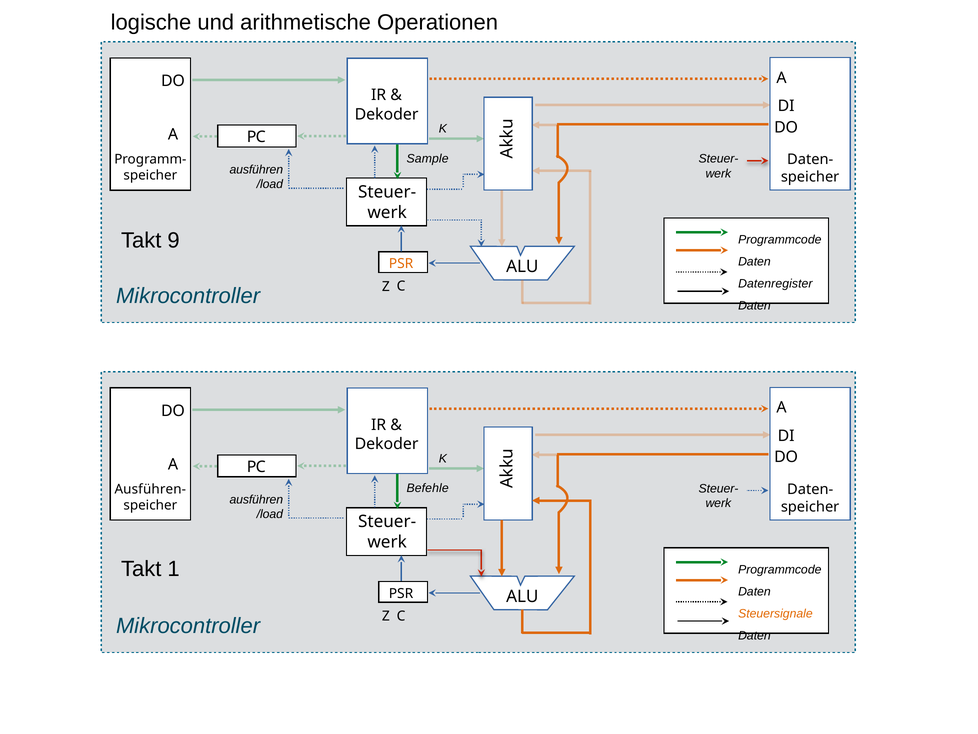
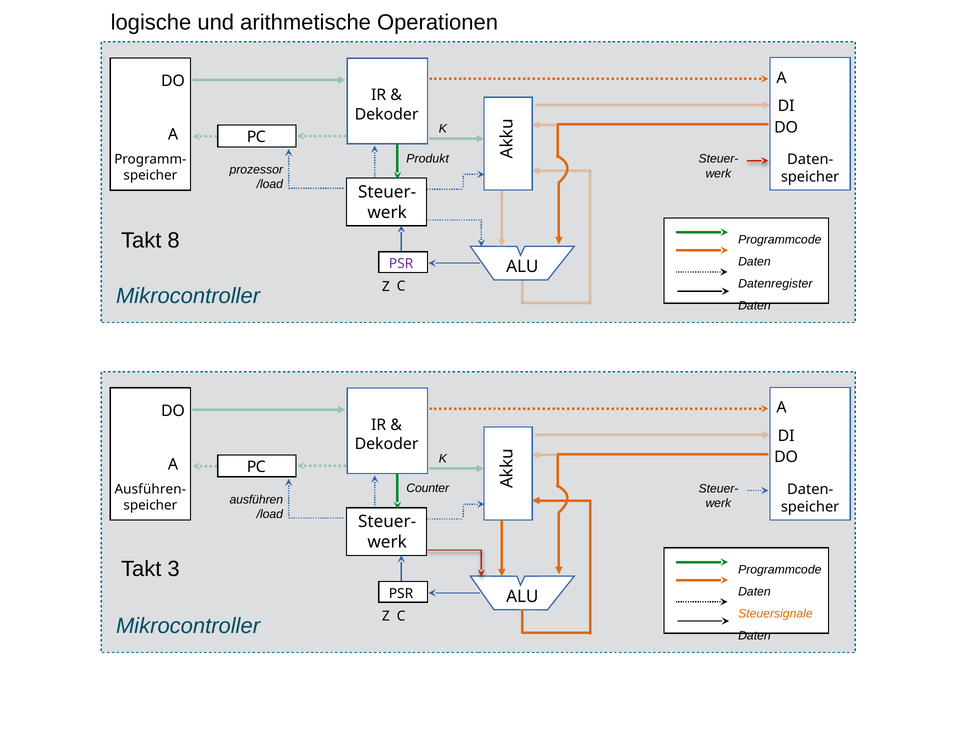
Sample: Sample -> Produkt (428, 158)
ausführen: ausführen -> prozessor (256, 170)
9: 9 -> 8 (174, 240)
PSR colour: orange -> purple (401, 264)
Befehle: Befehle -> Counter (428, 488)
1: 1 -> 3 (174, 569)
